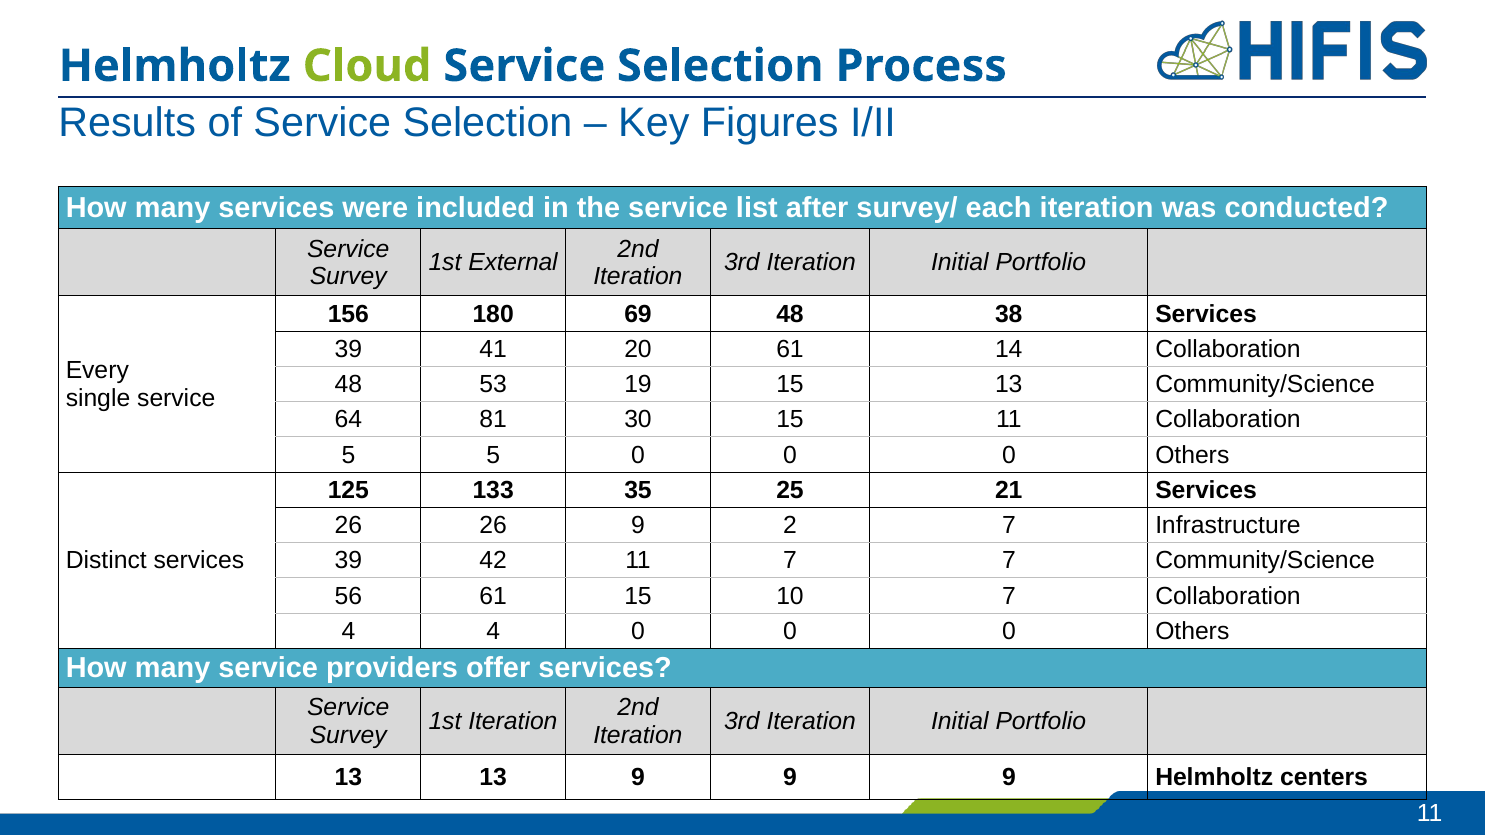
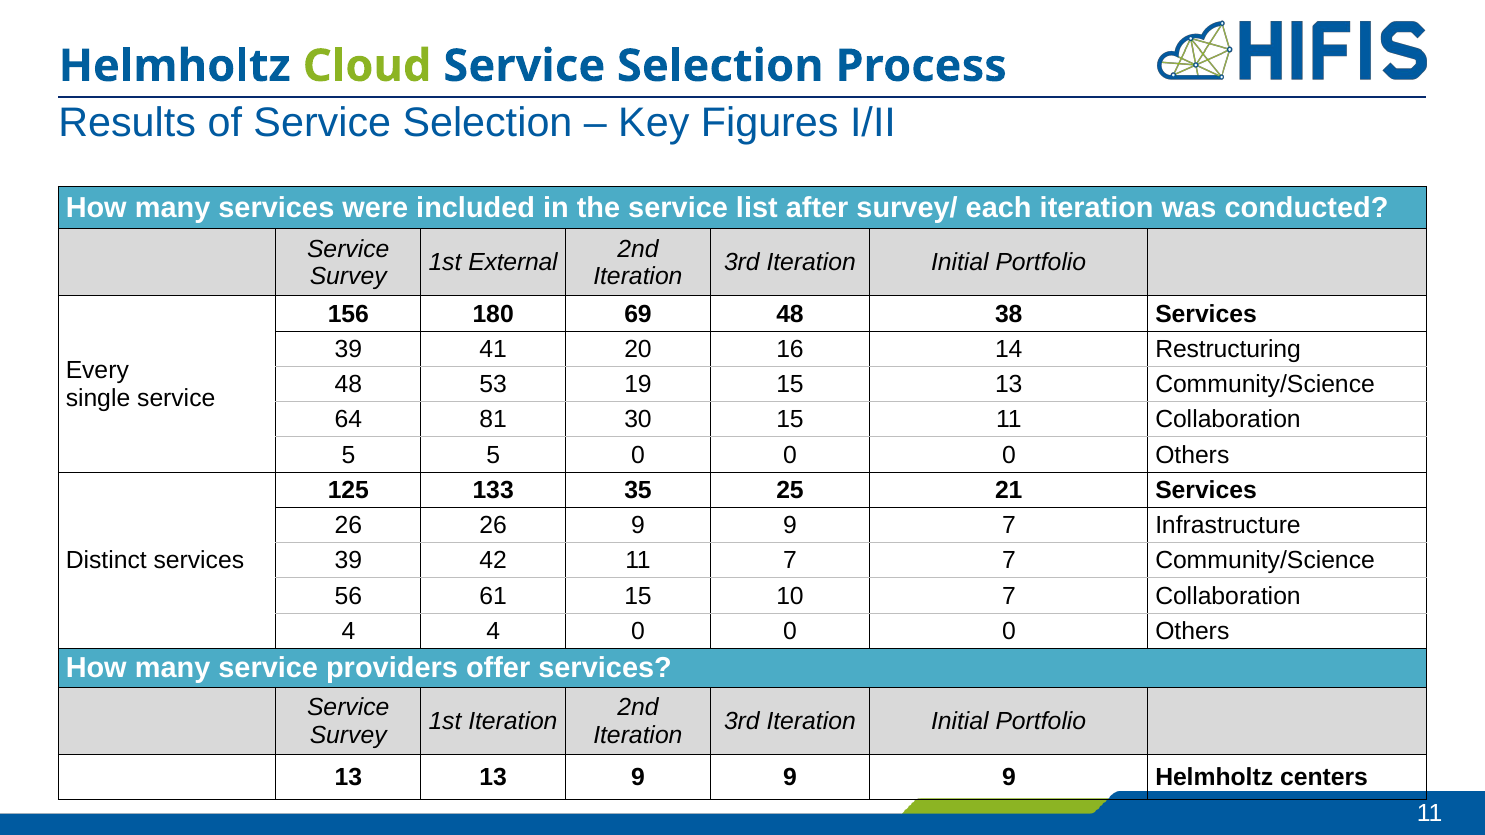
20 61: 61 -> 16 (790, 349)
14 Collaboration: Collaboration -> Restructuring (1228, 349)
26 9 2: 2 -> 9 (790, 526)
